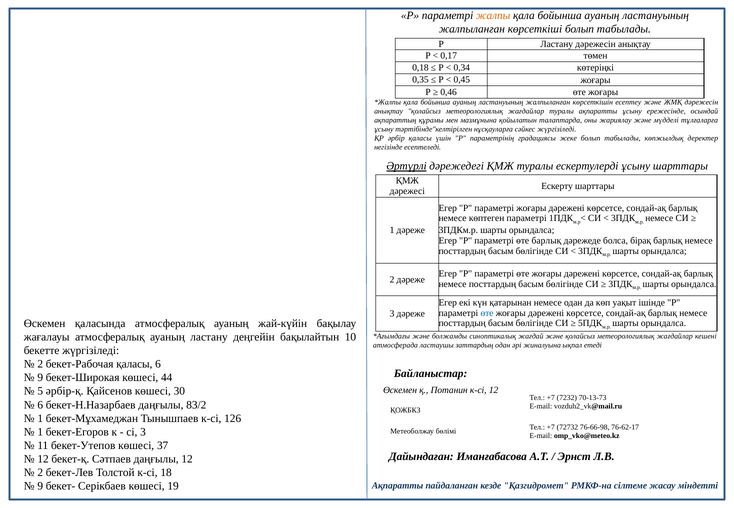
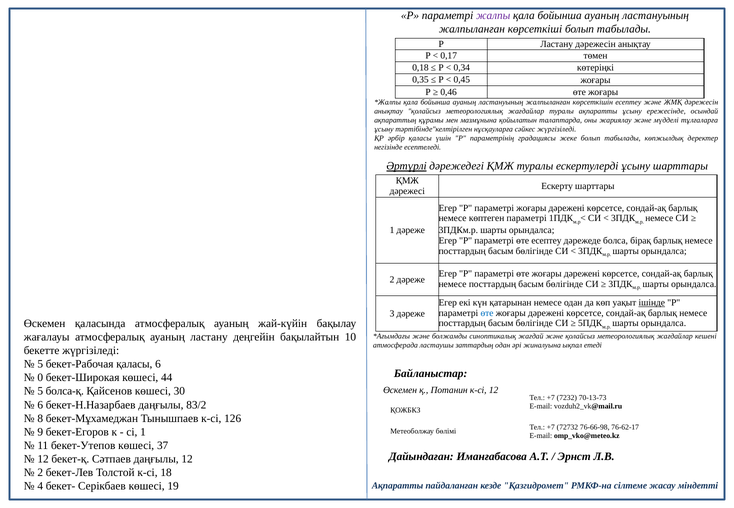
жалпы colour: orange -> purple (493, 15)
өте барлық: барлық -> есептеу (546, 241)
ішінде underline: none -> present (652, 303)
2: 2 -> 5 (40, 364)
9: 9 -> 0 (40, 378)
әрбір-қ: әрбір-қ -> болса-қ (65, 391)
1: 1 -> 8 (40, 418)
1: 1 -> 9 (40, 432)
сі 3: 3 -> 1 (143, 432)
9: 9 -> 4 (40, 486)
